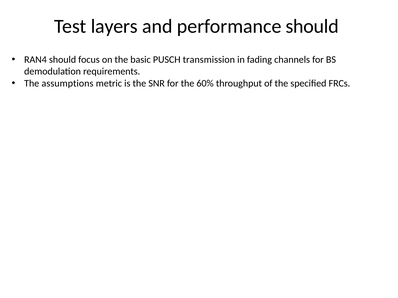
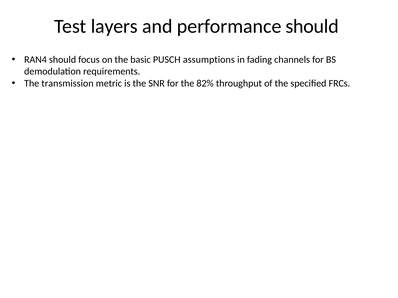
transmission: transmission -> assumptions (209, 60)
assumptions: assumptions -> transmission (68, 84)
60%: 60% -> 82% (205, 84)
